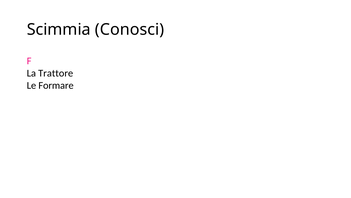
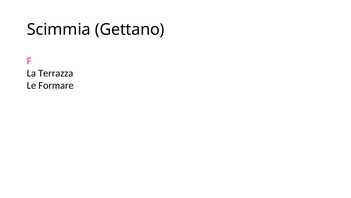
Conosci: Conosci -> Gettano (130, 29)
Trattore: Trattore -> Terrazza (56, 73)
